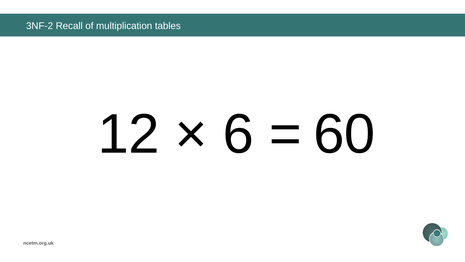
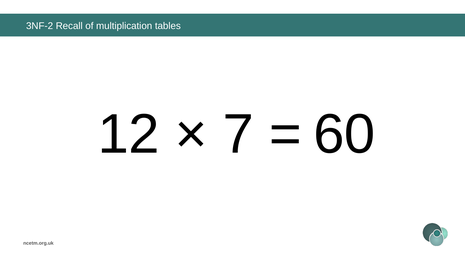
6: 6 -> 7 (238, 134)
